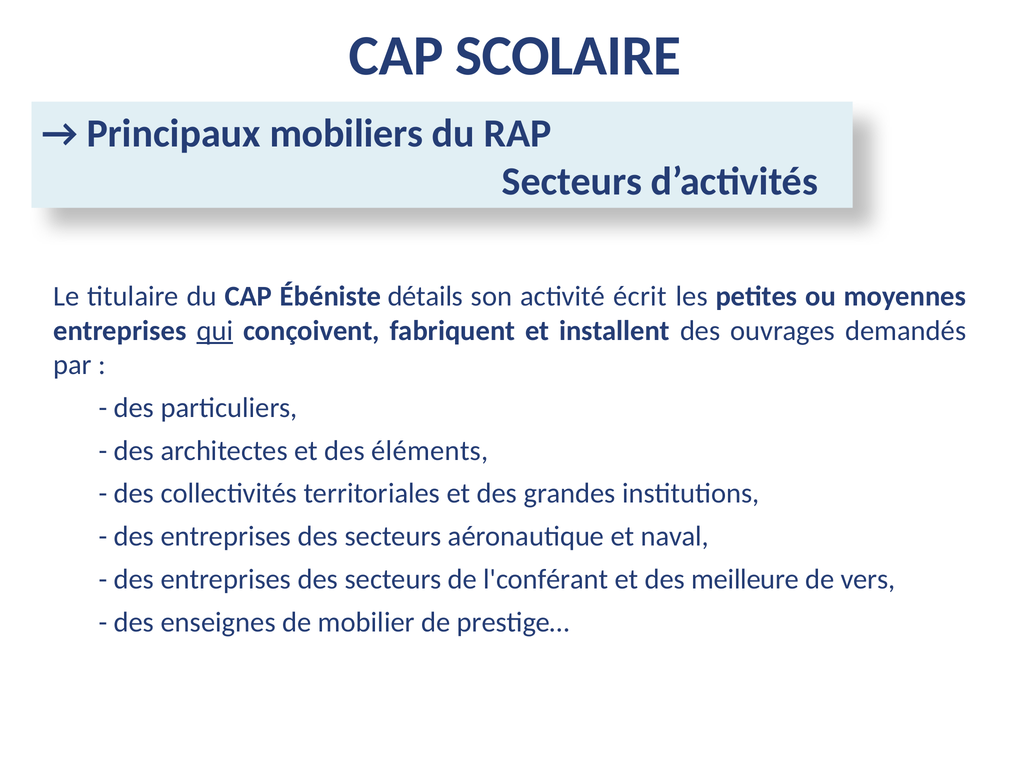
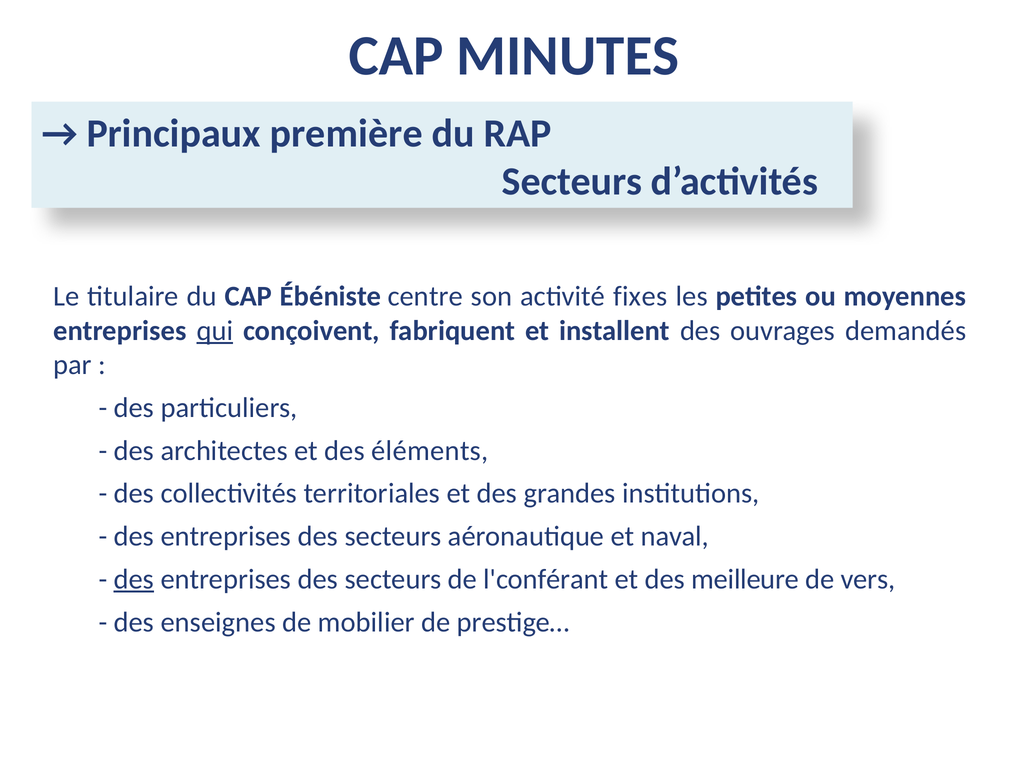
SCOLAIRE: SCOLAIRE -> MINUTES (568, 56)
mobiliers: mobiliers -> première (346, 134)
détails: détails -> centre (425, 296)
écrit: écrit -> fixes (640, 296)
des underline: none -> present (134, 579)
